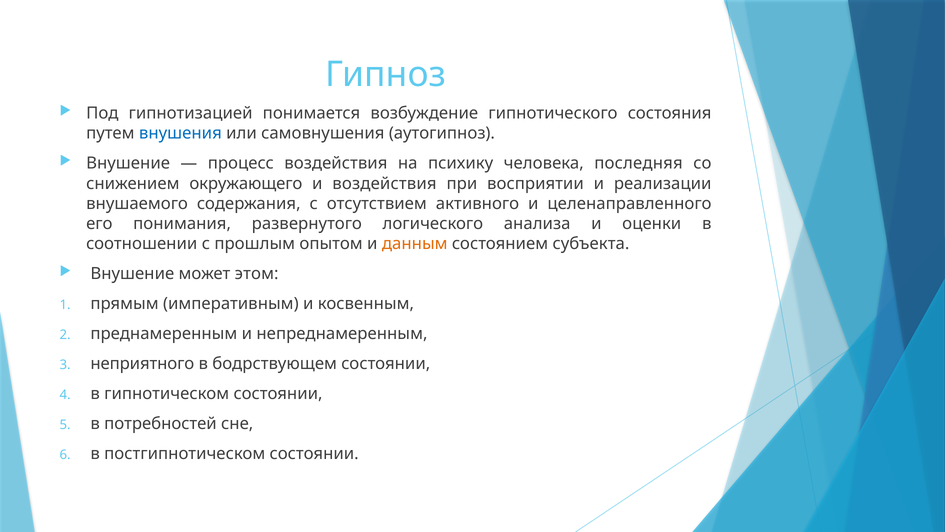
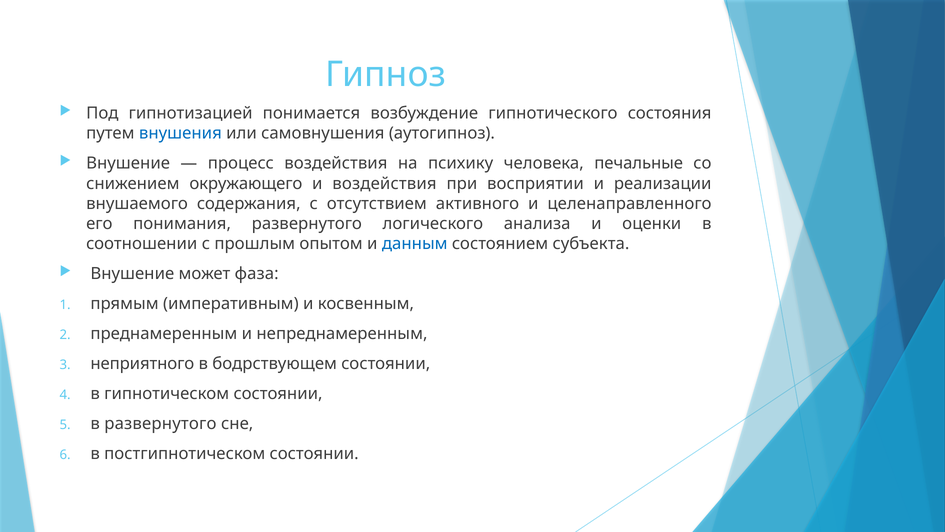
последняя: последняя -> печальные (639, 163)
данным colour: orange -> blue (415, 244)
этом: этом -> фаза (257, 274)
в потребностей: потребностей -> развернутого (160, 423)
